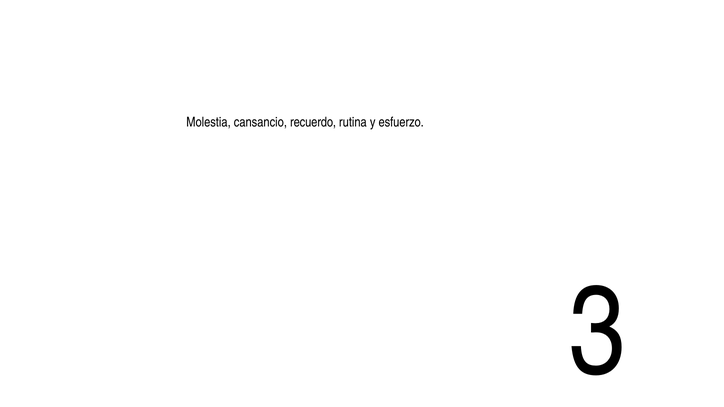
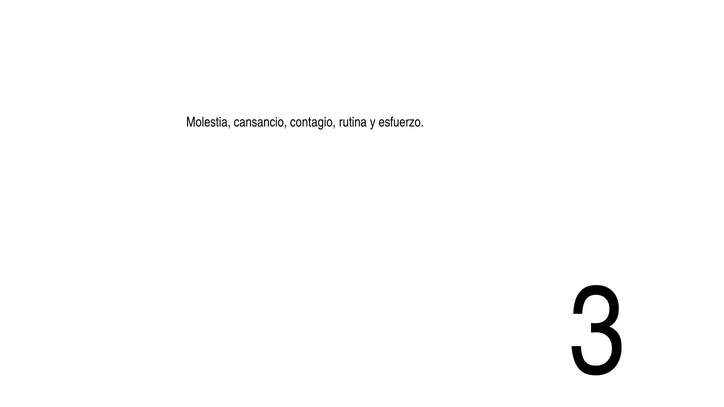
recuerdo: recuerdo -> contagio (313, 122)
